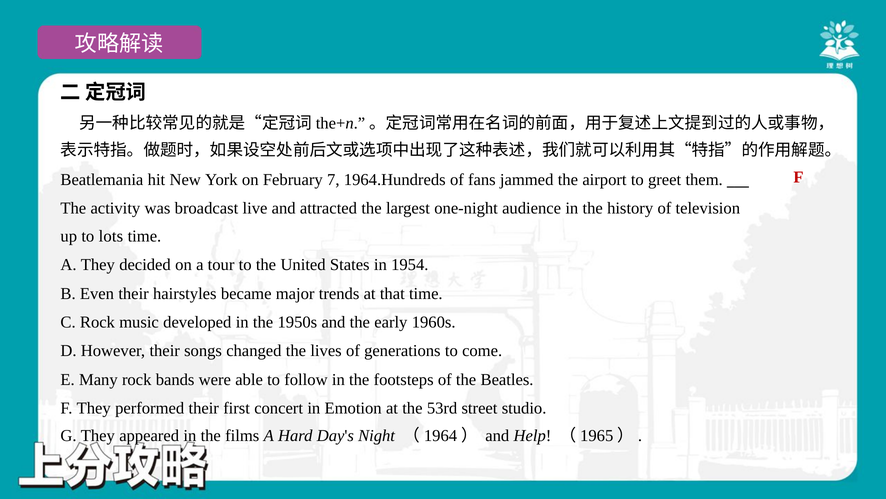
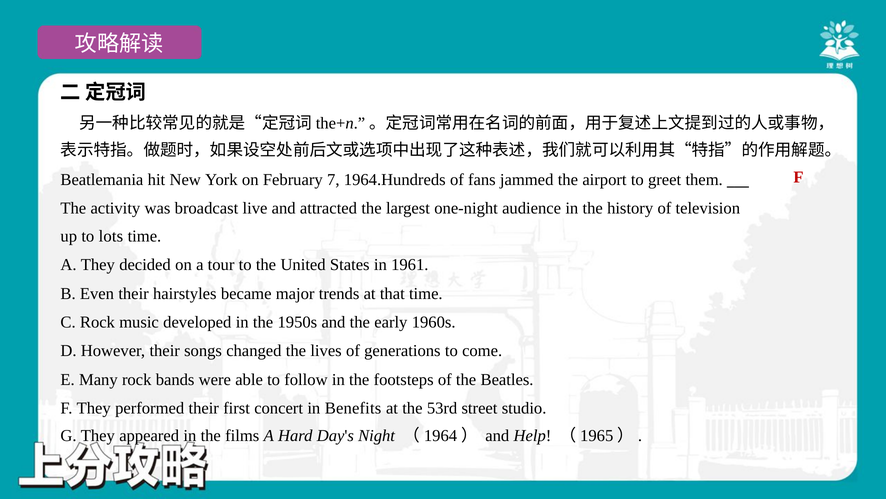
1954: 1954 -> 1961 (410, 265)
Emotion: Emotion -> Benefits (353, 408)
